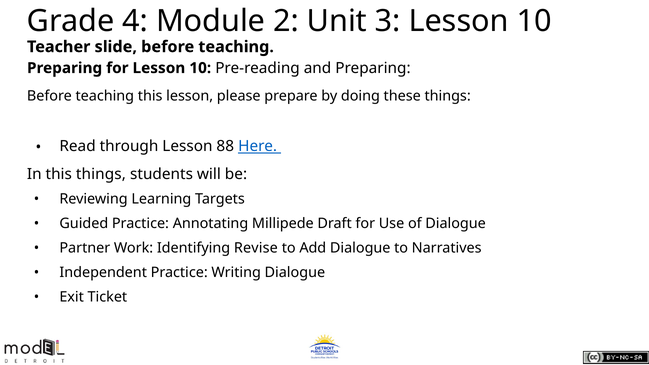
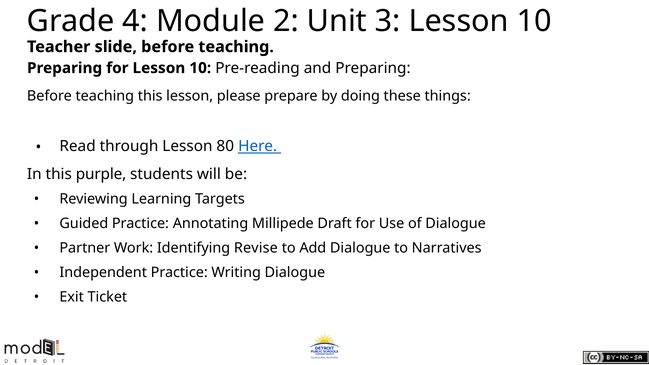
88: 88 -> 80 (225, 146)
this things: things -> purple (101, 174)
